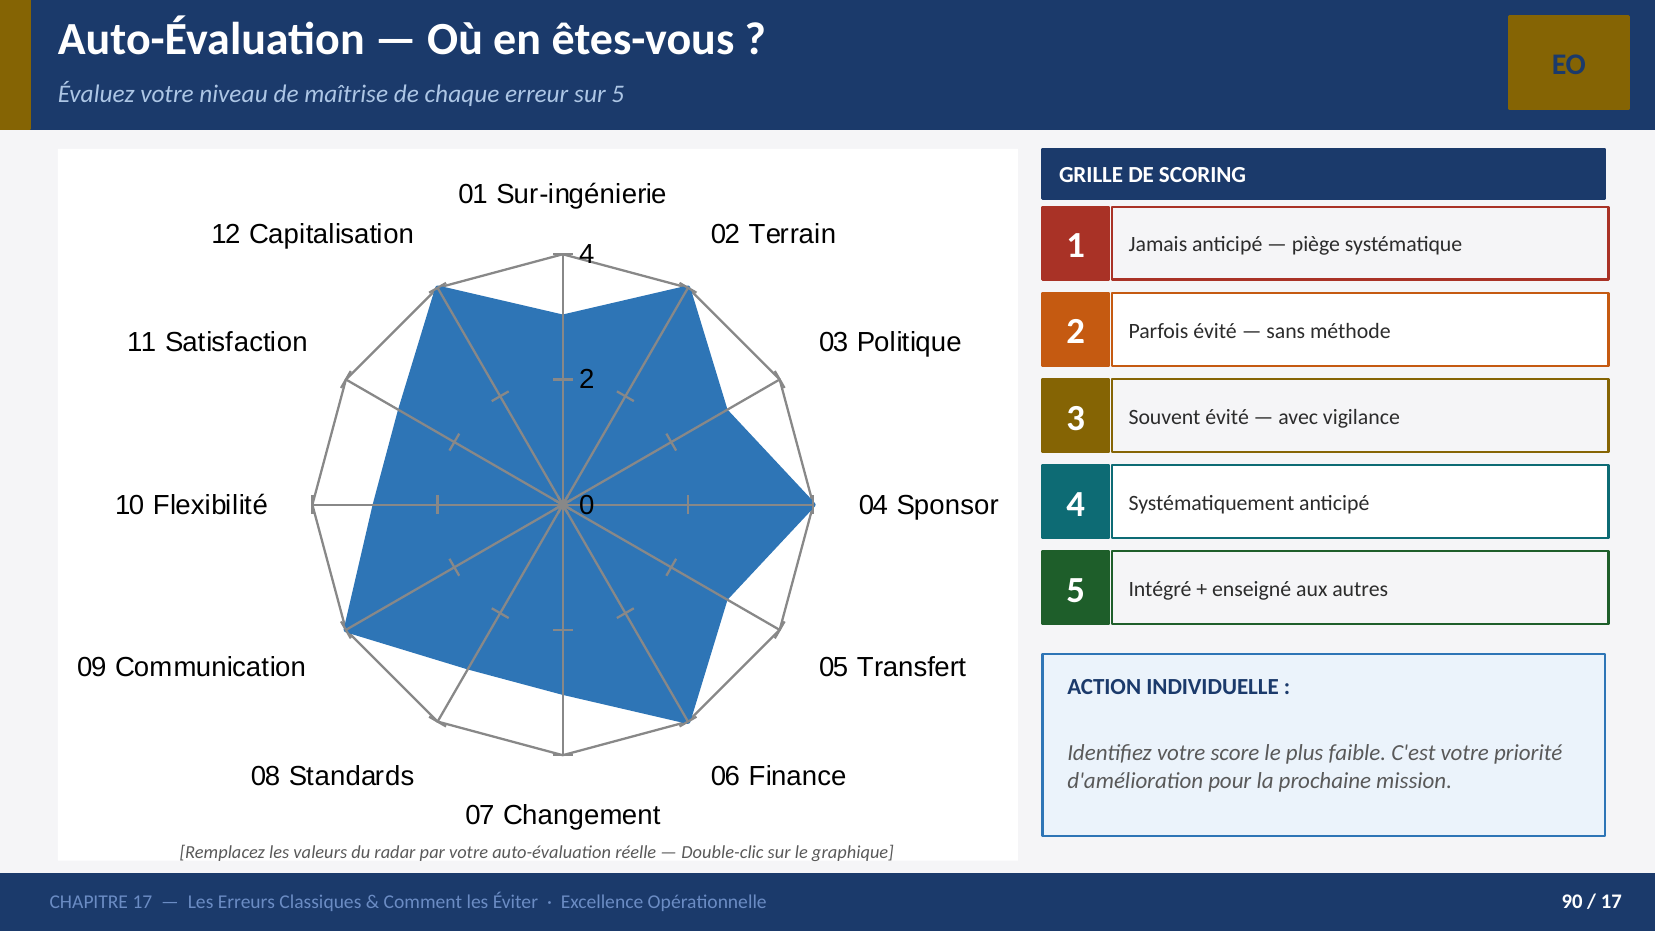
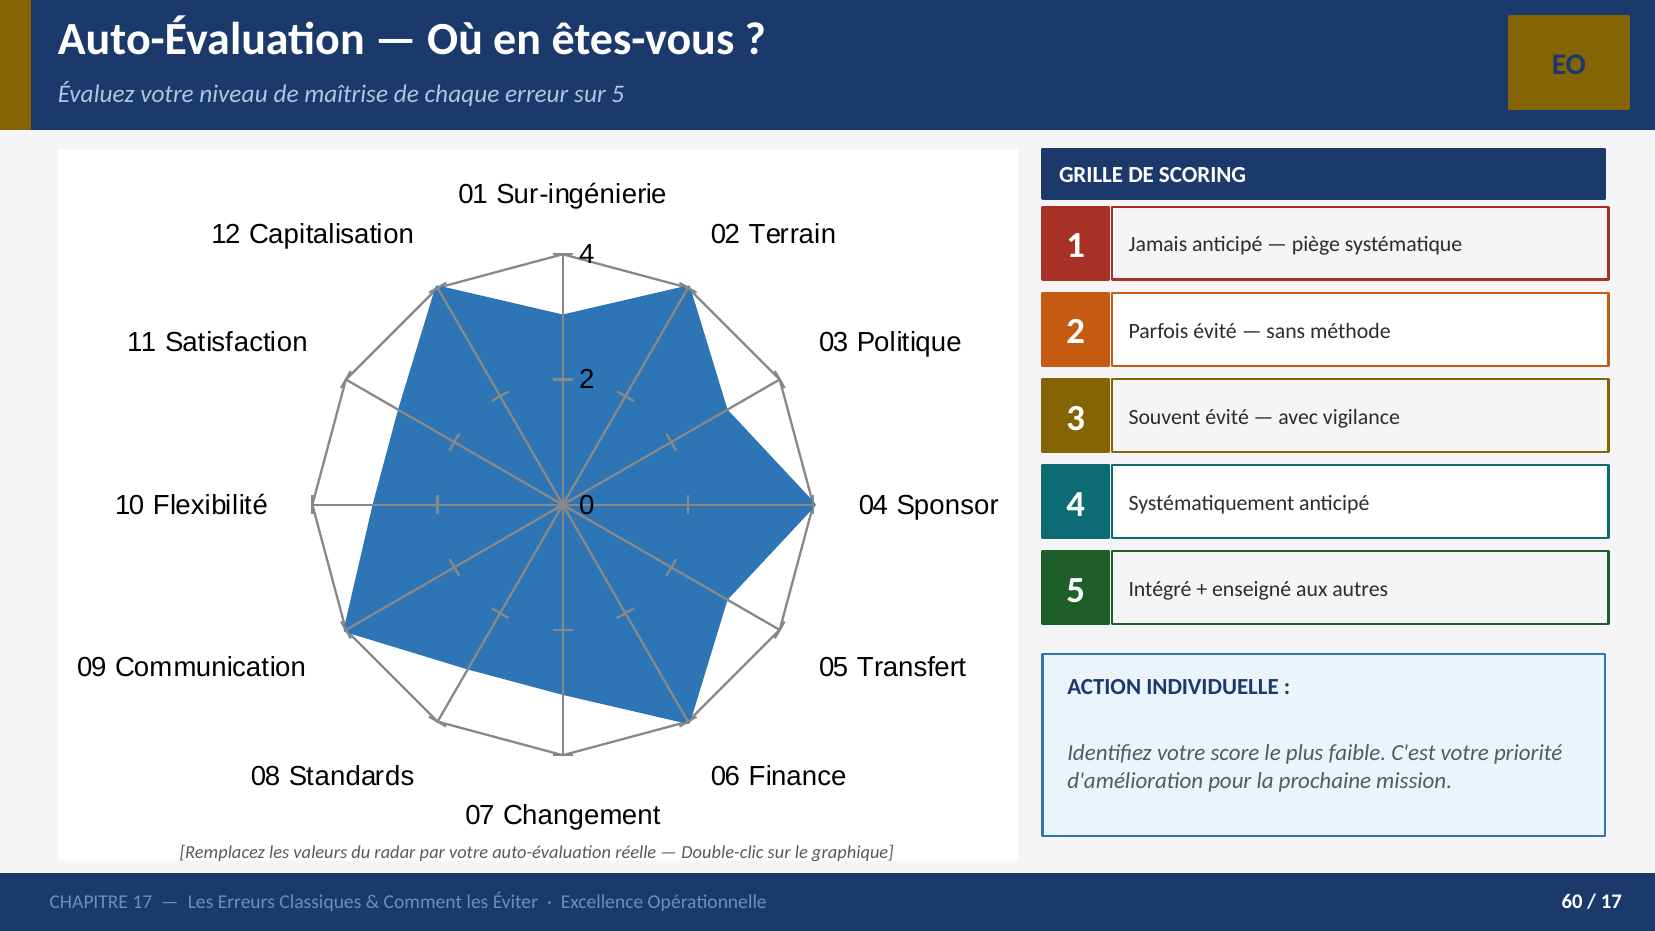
90: 90 -> 60 (1572, 902)
